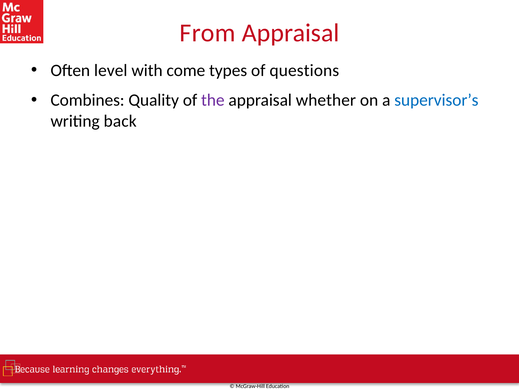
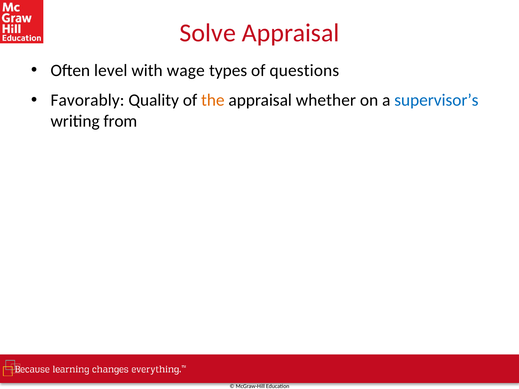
From: From -> Solve (208, 33)
come: come -> wage (186, 70)
Combines: Combines -> Favorably (87, 100)
the colour: purple -> orange (213, 100)
back: back -> from (120, 121)
